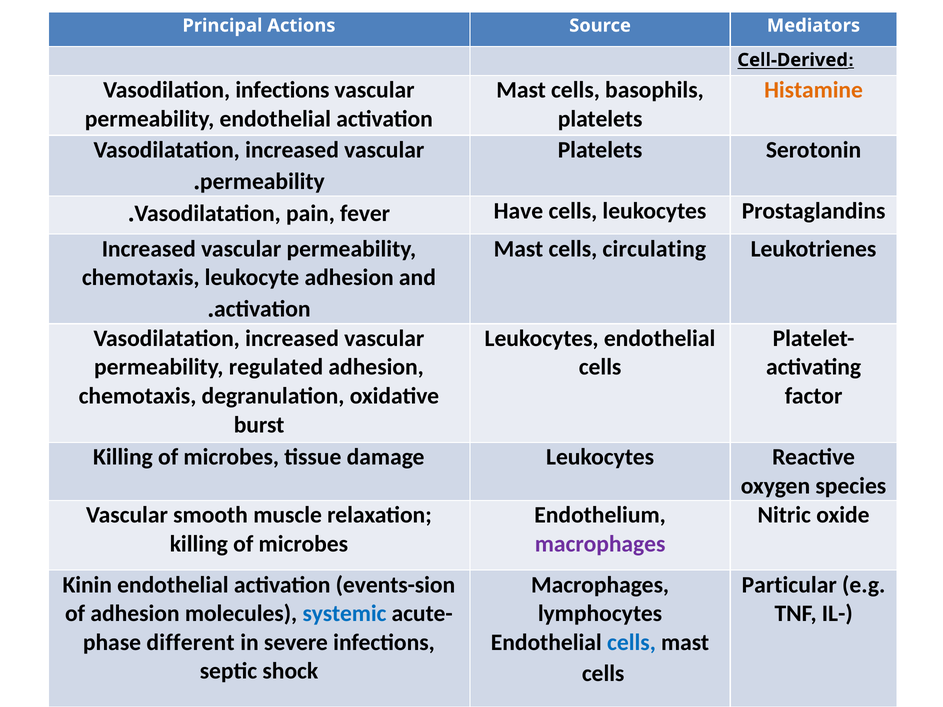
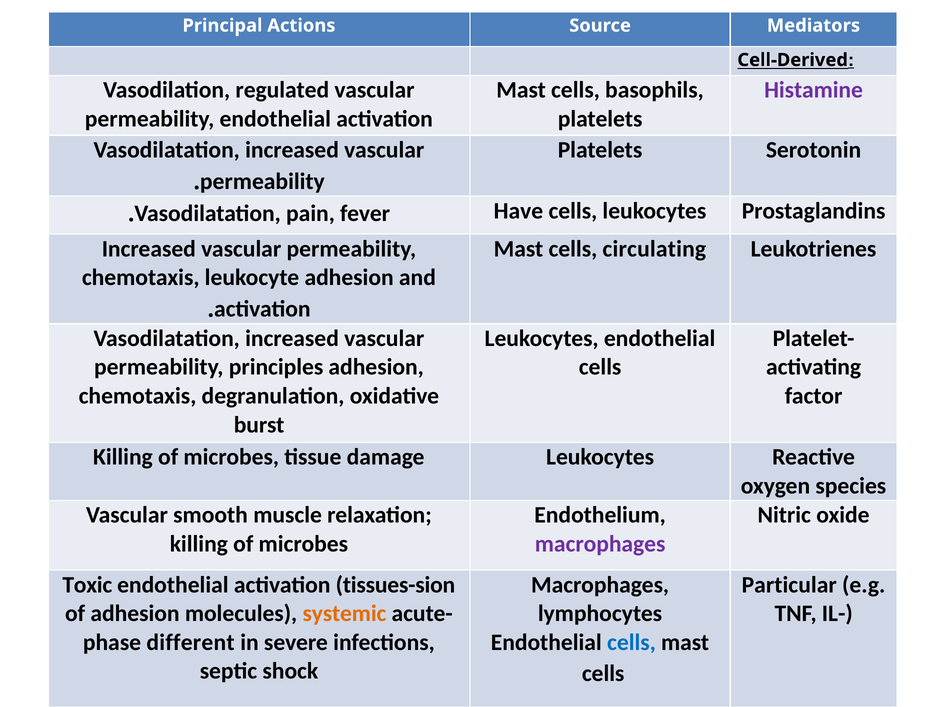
Vasodilation infections: infections -> regulated (282, 90)
Histamine colour: orange -> purple (814, 90)
regulated: regulated -> principles (276, 367)
Kinin: Kinin -> Toxic (87, 585)
events-sion: events-sion -> tissues-sion (395, 585)
systemic colour: blue -> orange (344, 614)
